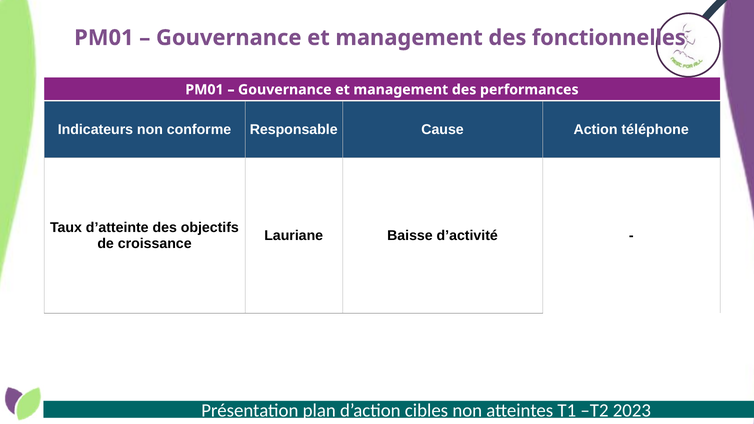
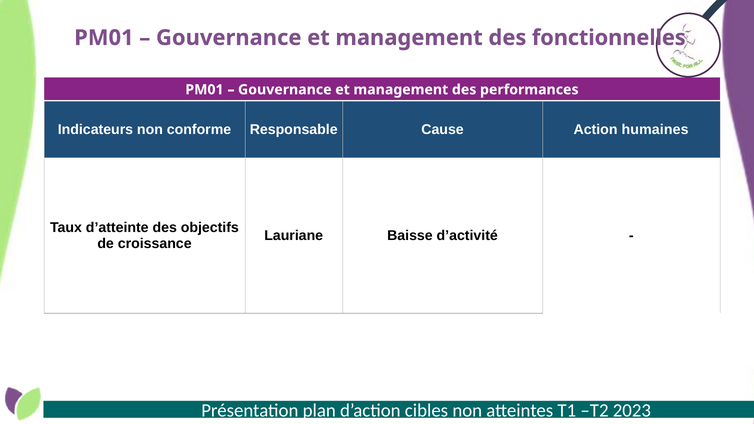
téléphone: téléphone -> humaines (655, 130)
